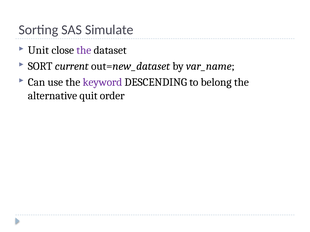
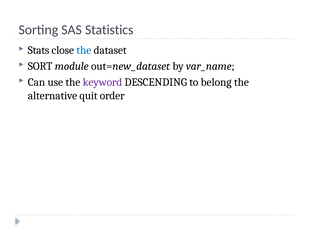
Simulate: Simulate -> Statistics (109, 30)
Unit: Unit -> Stats (39, 50)
the colour: purple -> blue (84, 50)
current: current -> module (72, 66)
